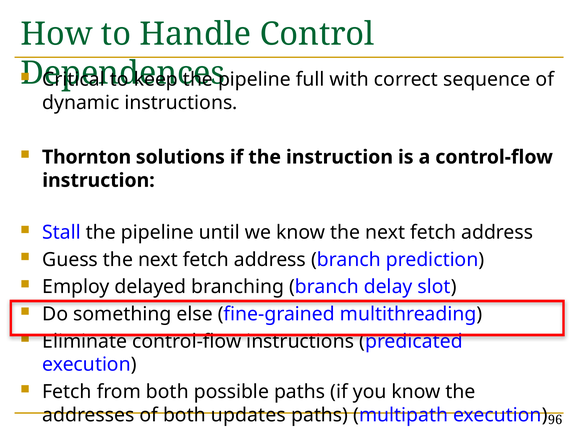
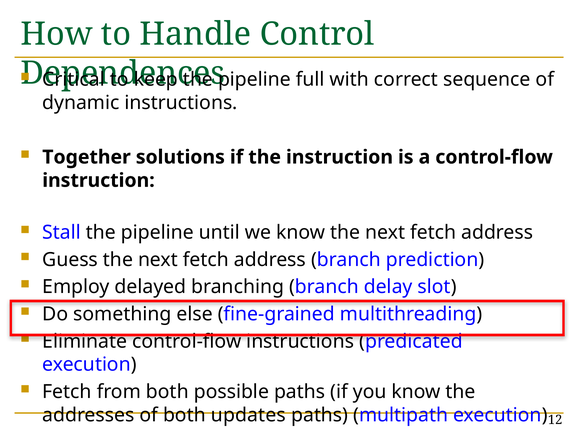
Thornton: Thornton -> Together (87, 157)
96: 96 -> 12 (555, 420)
